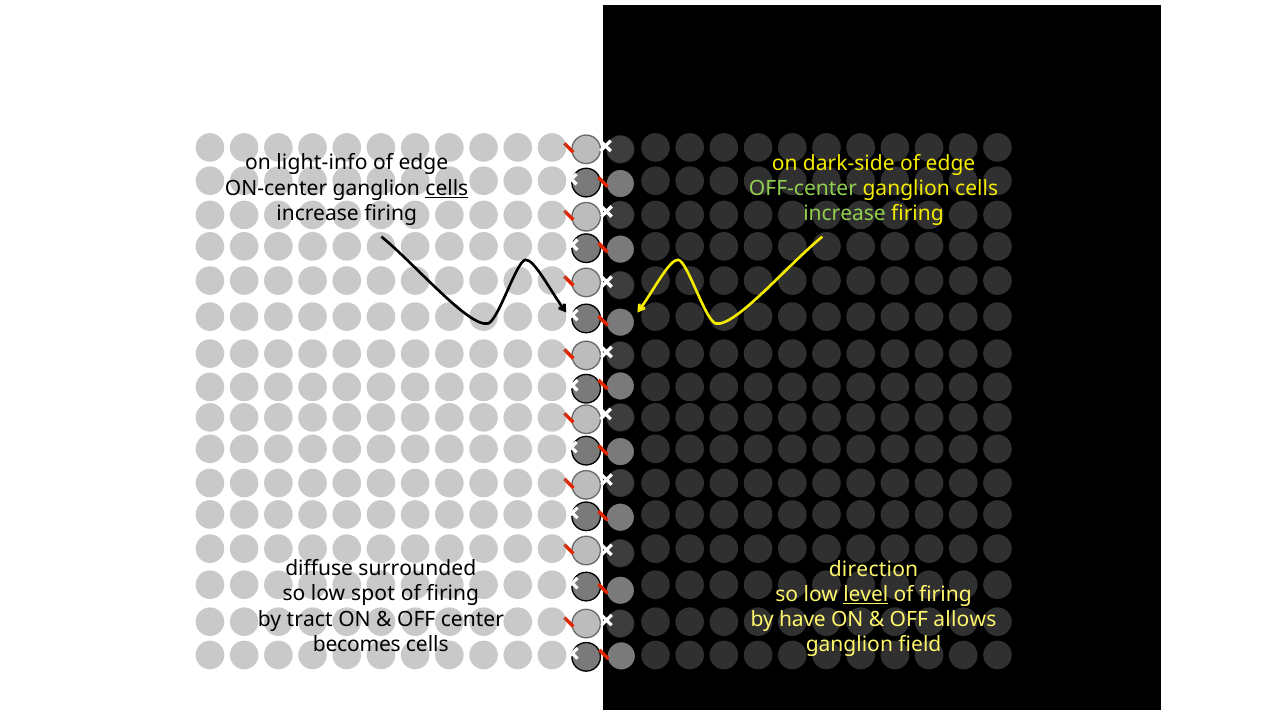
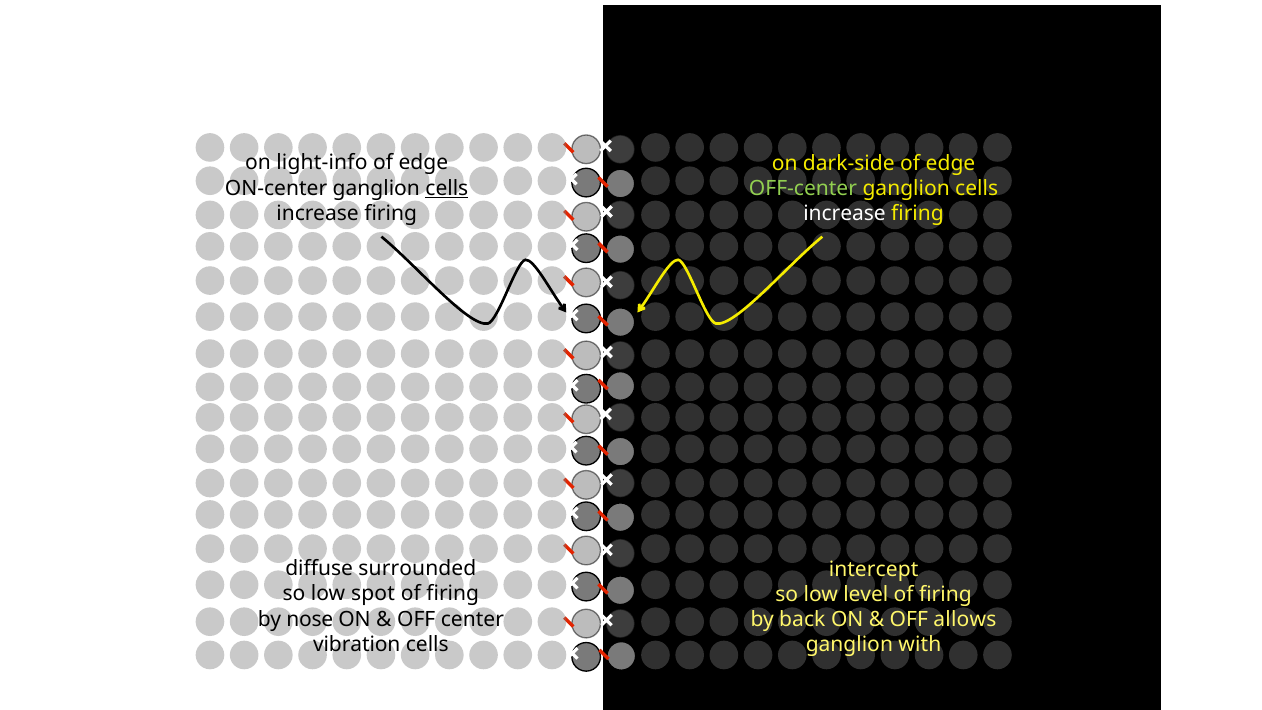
increase colour: light green -> white (845, 214)
direction: direction -> intercept (874, 569)
level underline: present -> none (866, 594)
tract: tract -> nose (310, 619)
have: have -> back (802, 620)
becomes: becomes -> vibration (357, 644)
field: field -> with (920, 645)
